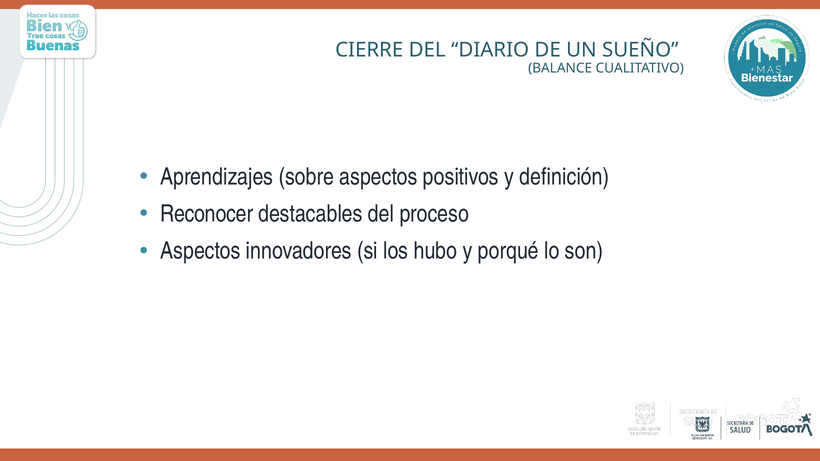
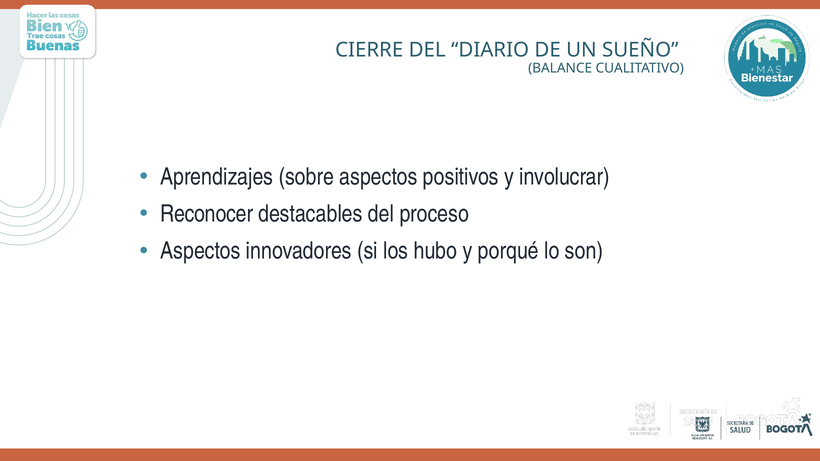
definición: definición -> involucrar (565, 177)
